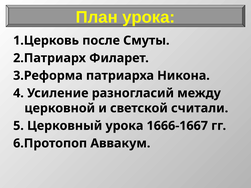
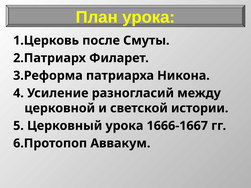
считали: считали -> истории (200, 108)
